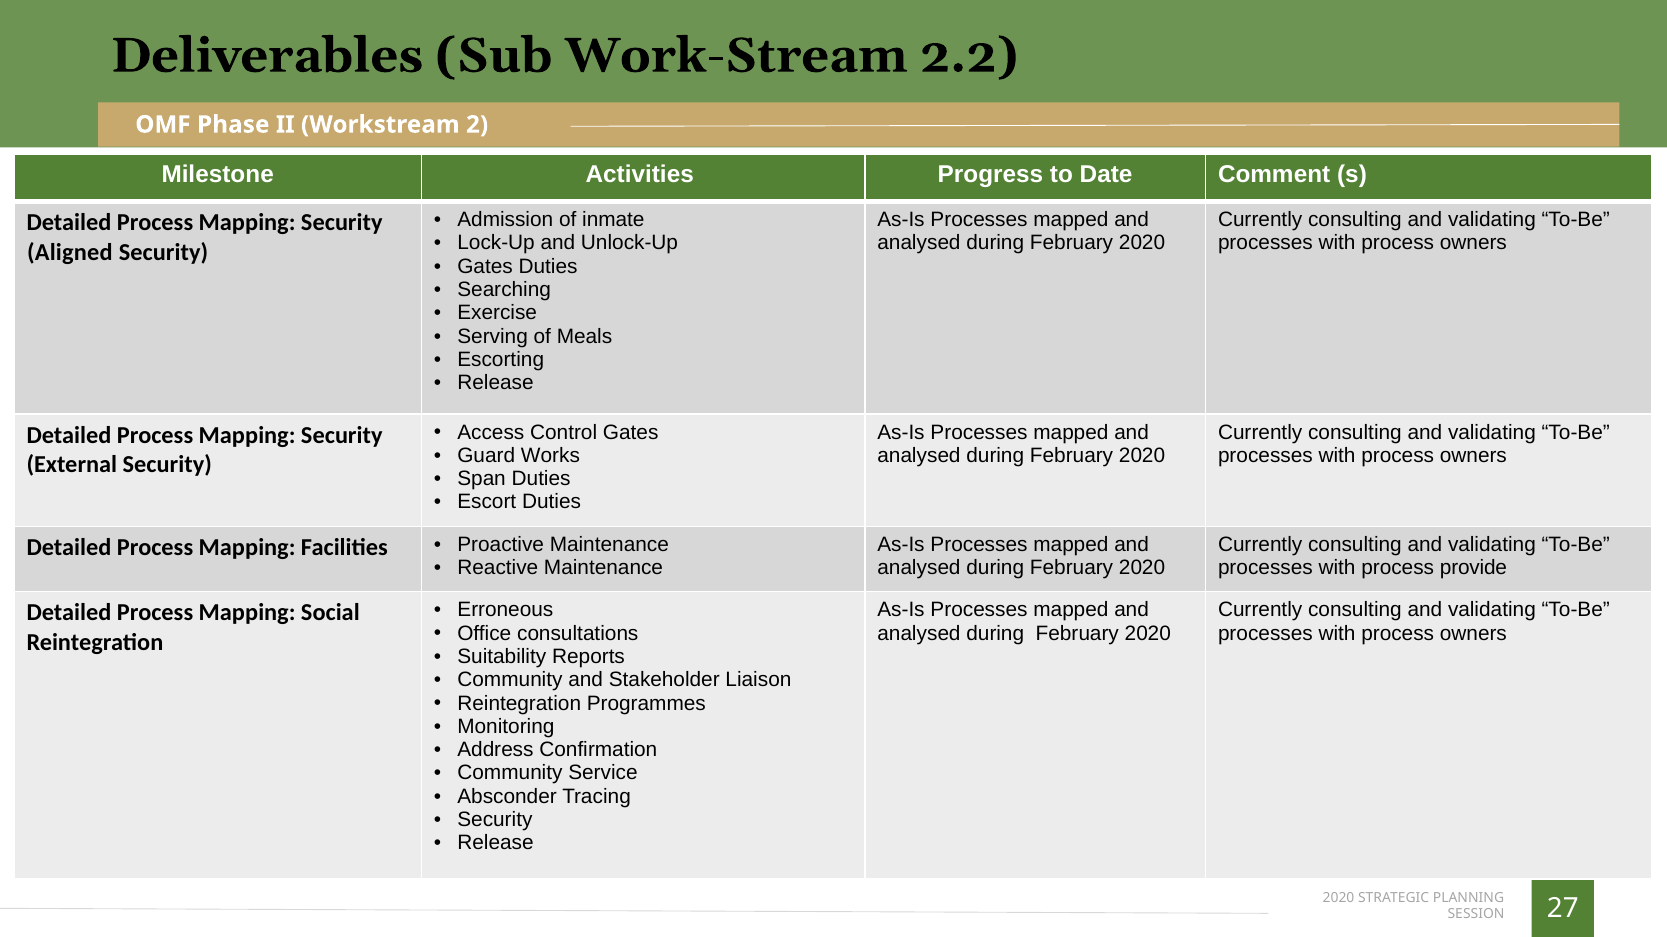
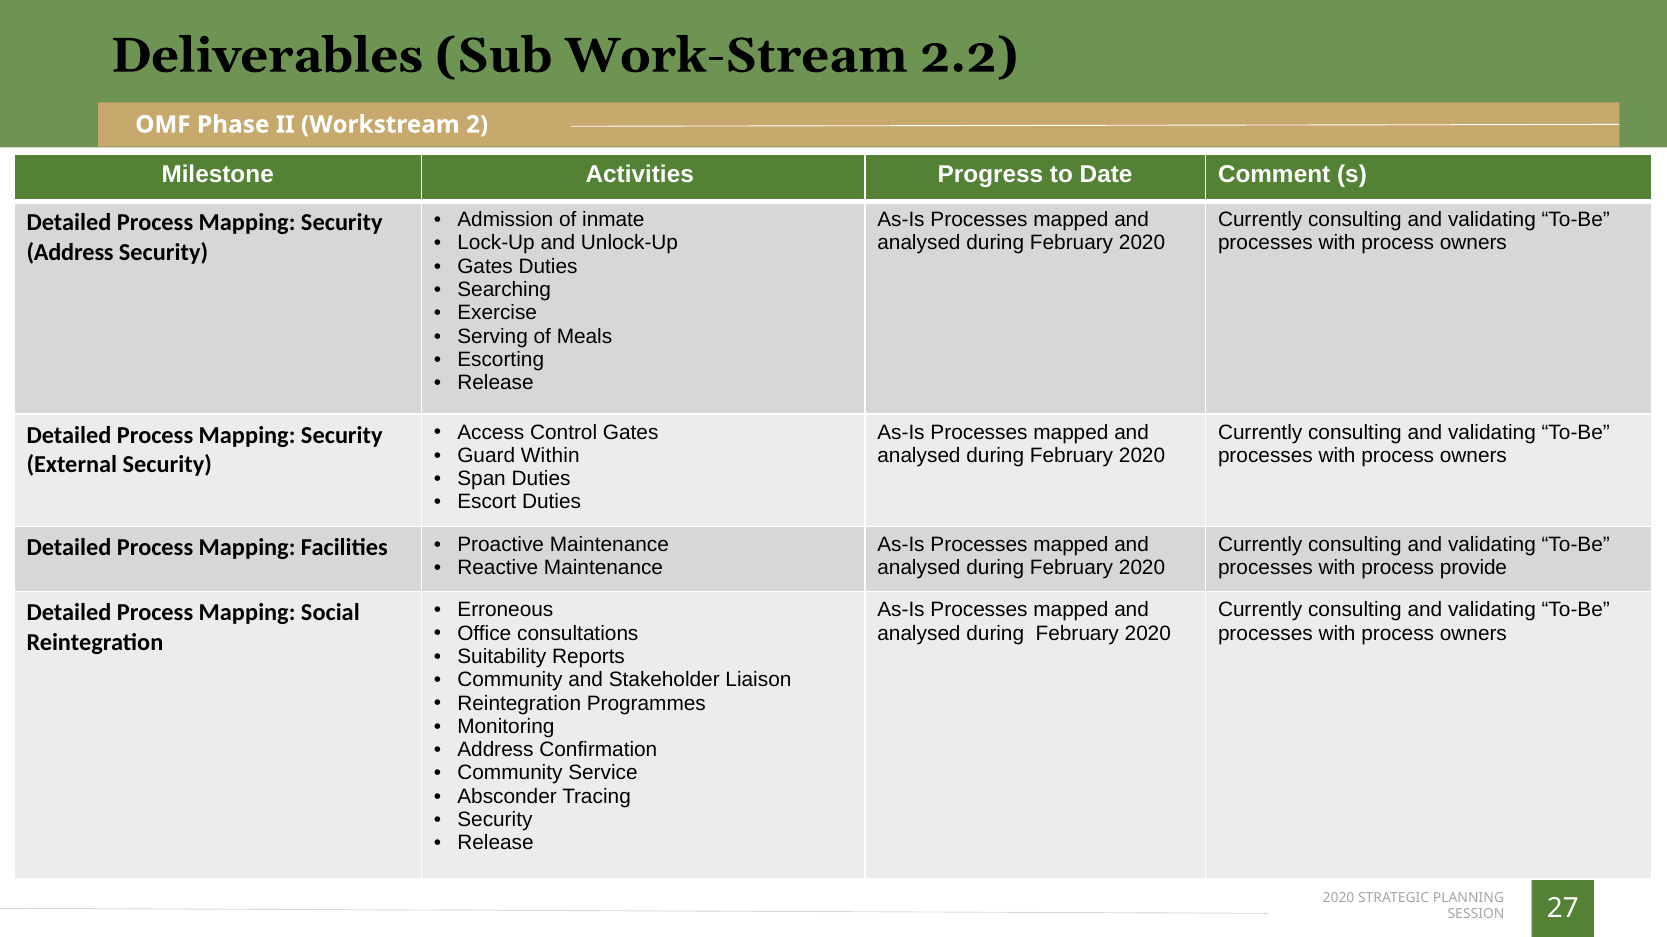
Aligned: Aligned -> Address (70, 253)
Works: Works -> Within (550, 456)
